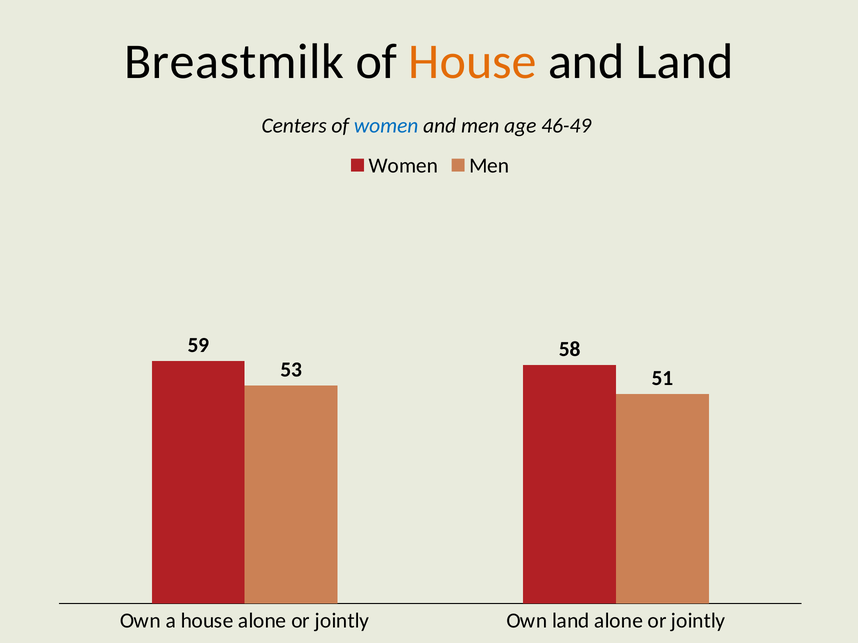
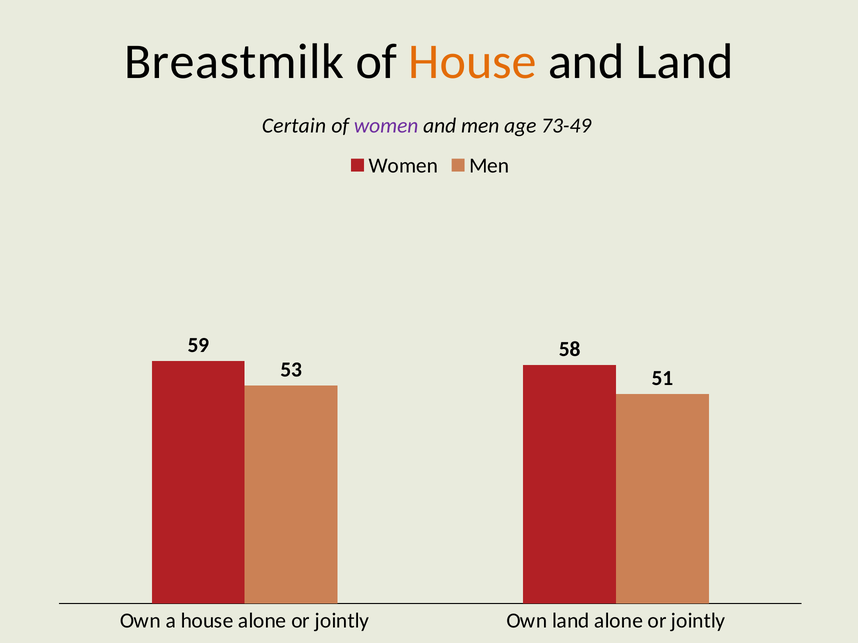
Centers: Centers -> Certain (294, 126)
women colour: blue -> purple (386, 126)
46-49: 46-49 -> 73-49 (566, 126)
